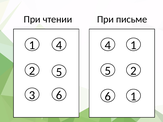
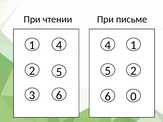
3 1: 1 -> 0 (133, 97)
